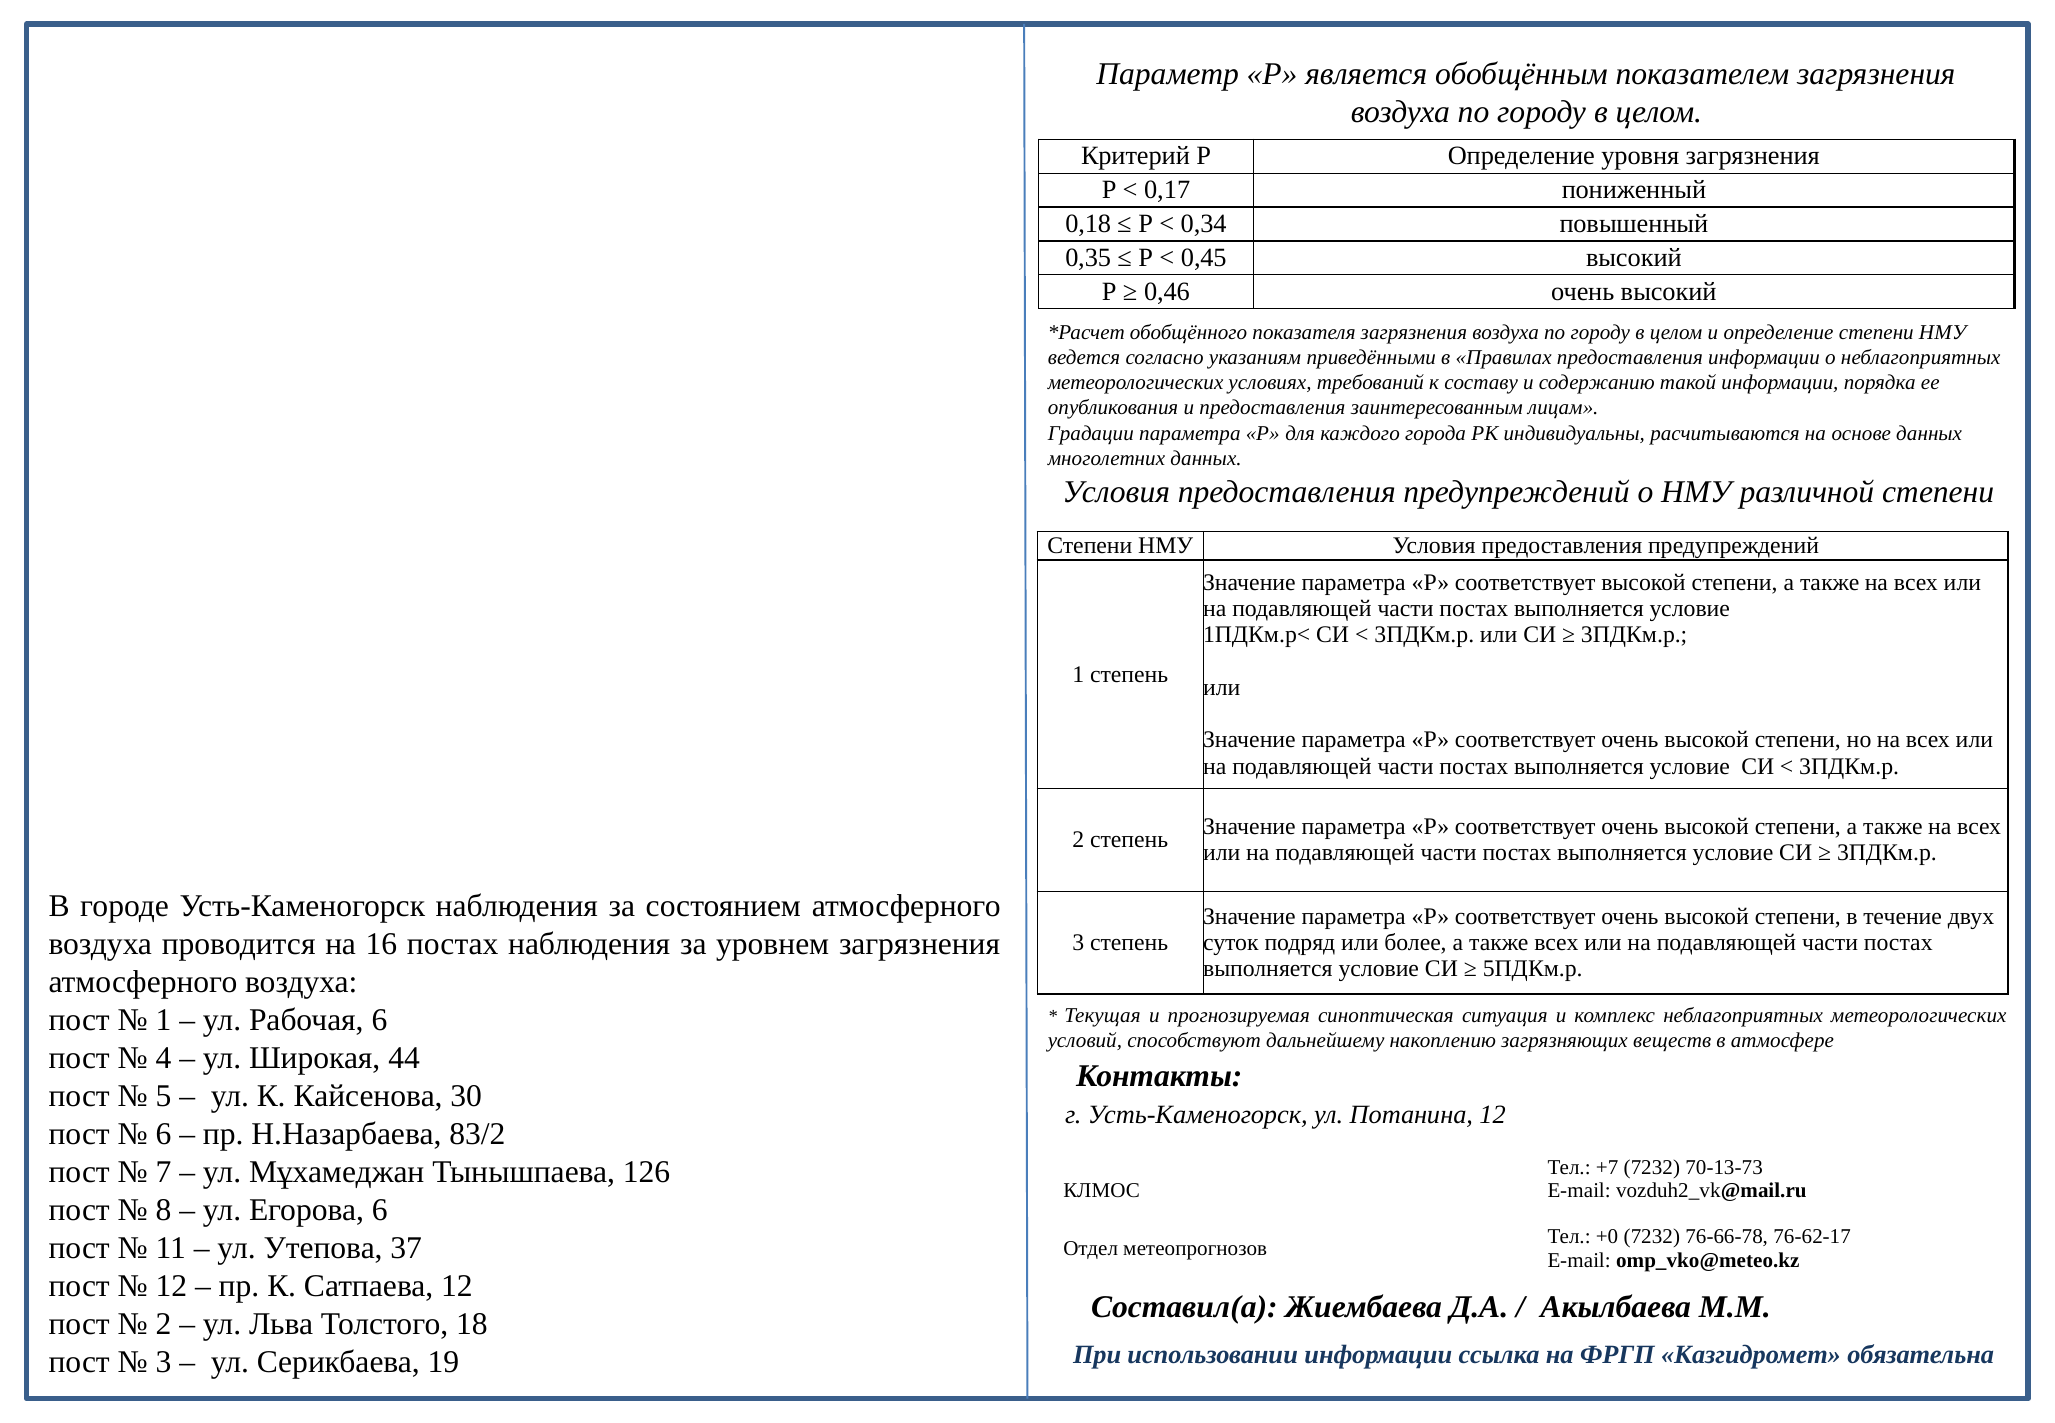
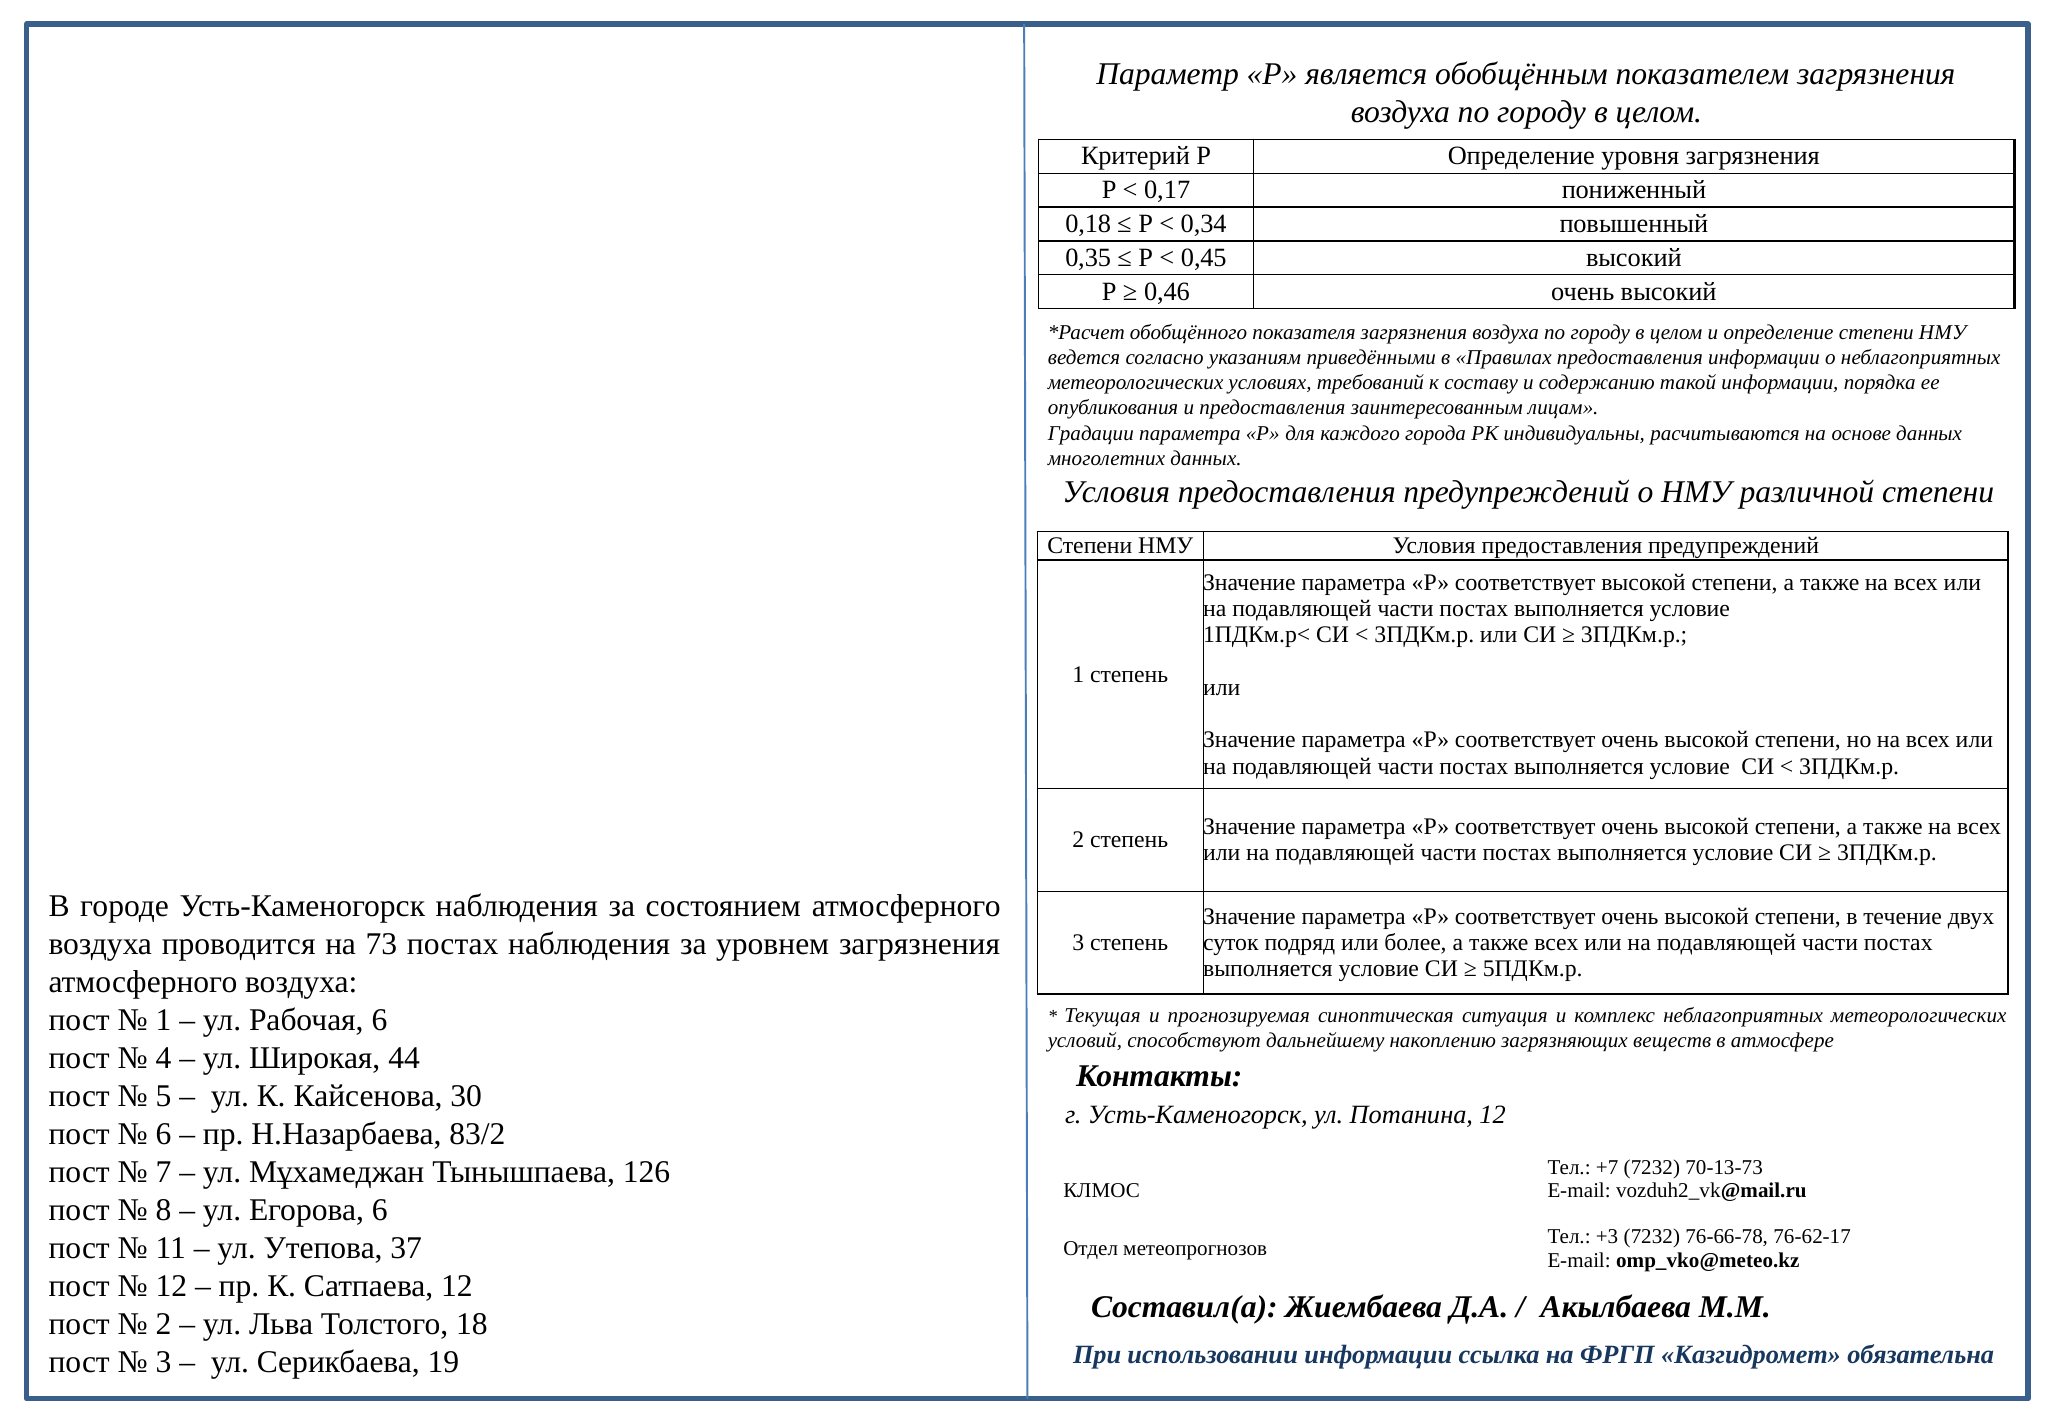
16: 16 -> 73 (381, 944)
+0: +0 -> +3 (1607, 1236)
